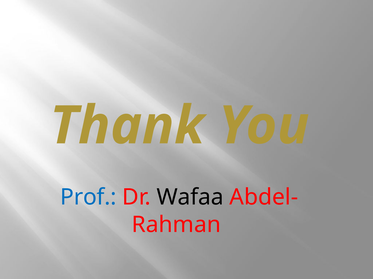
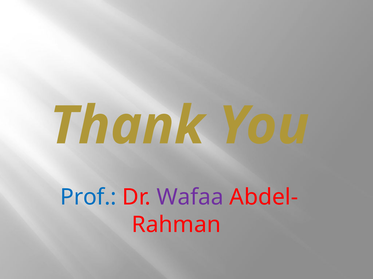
Wafaa colour: black -> purple (190, 198)
